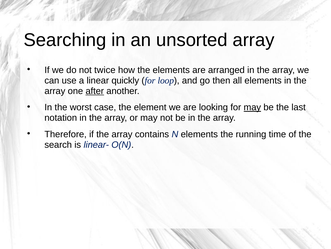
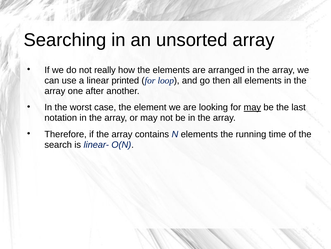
twice: twice -> really (105, 70)
quickly: quickly -> printed (125, 80)
after underline: present -> none (95, 91)
